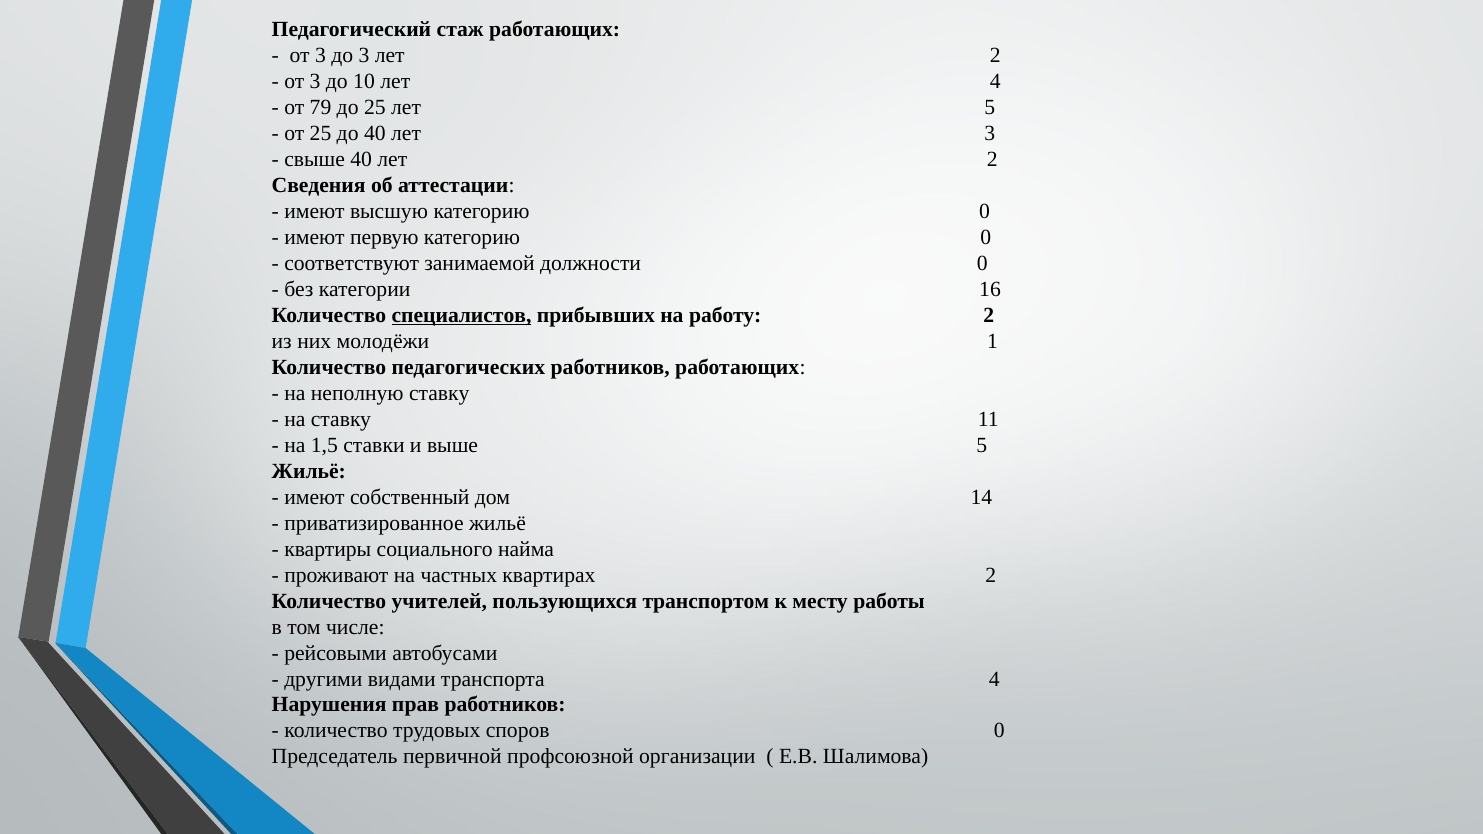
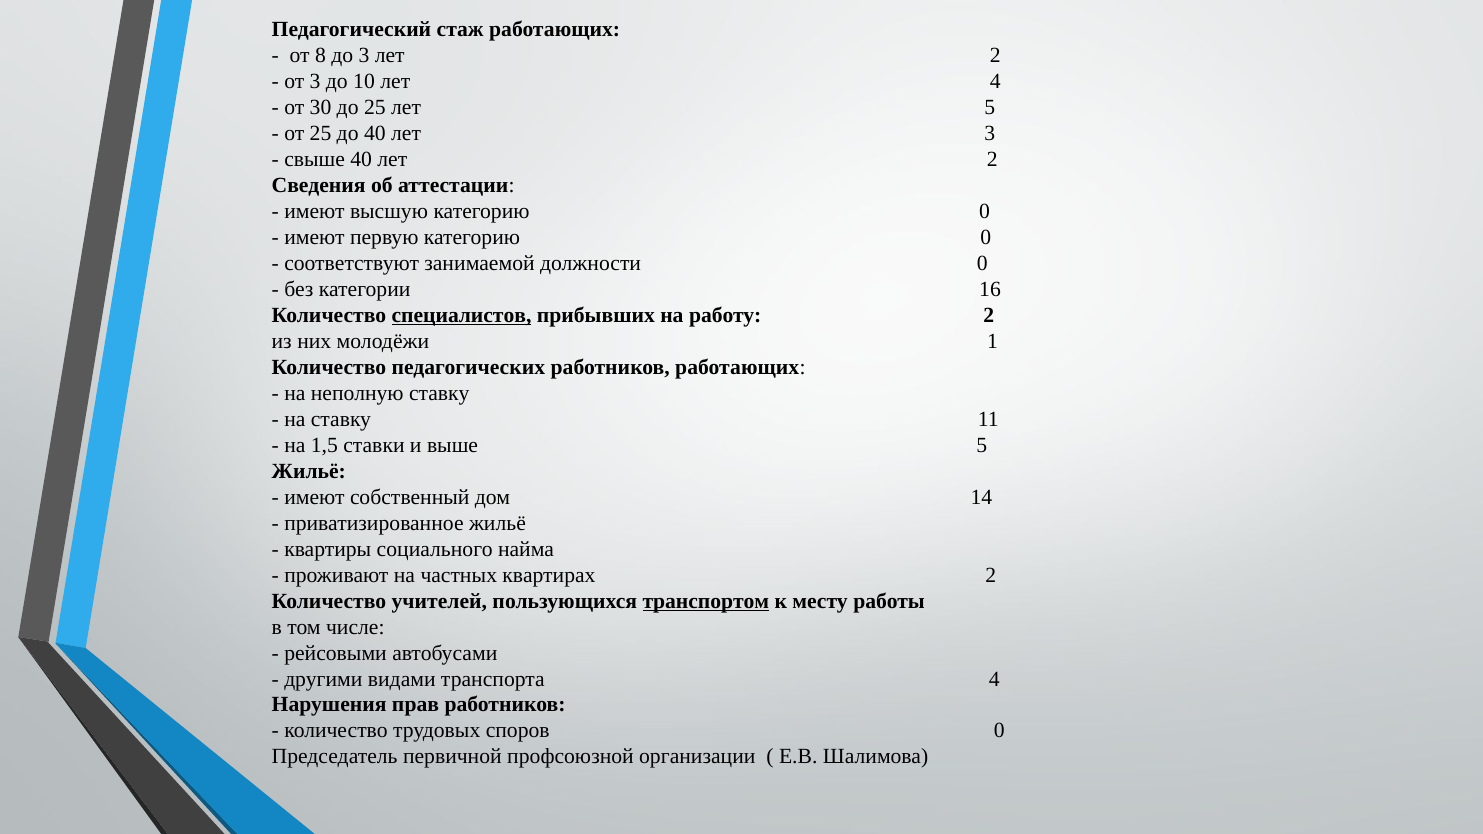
3: 3 -> 8 (320, 56)
79: 79 -> 30 (321, 108)
транспортом underline: none -> present (706, 601)
